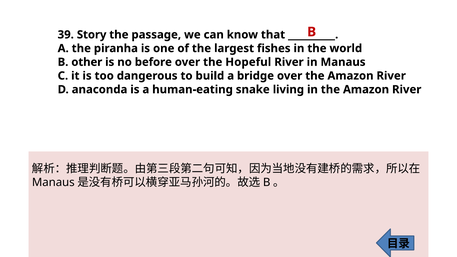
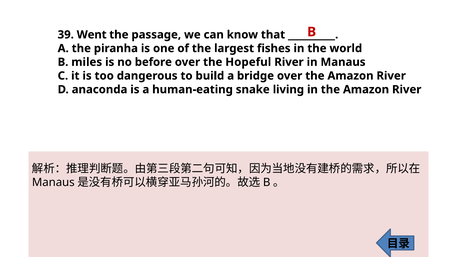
Story: Story -> Went (92, 35)
other: other -> miles (87, 62)
